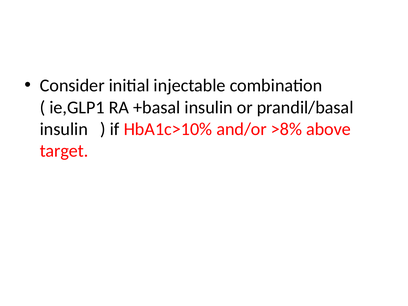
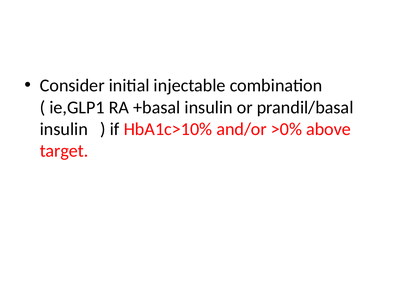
>8%: >8% -> >0% (286, 129)
